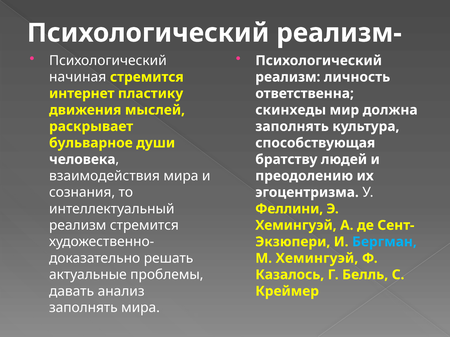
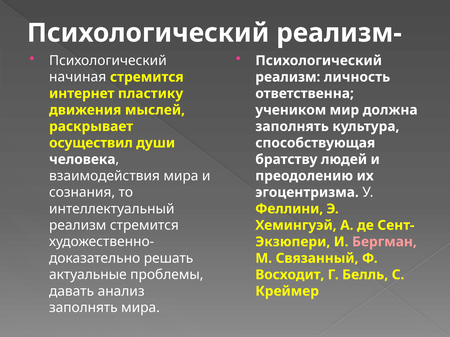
скинхеды: скинхеды -> учеником (291, 110)
бульварное: бульварное -> осуществил (91, 143)
Бергман colour: light blue -> pink (384, 242)
М Хемингуэй: Хемингуэй -> Связанный (317, 259)
Казалось: Казалось -> Восходит (290, 275)
